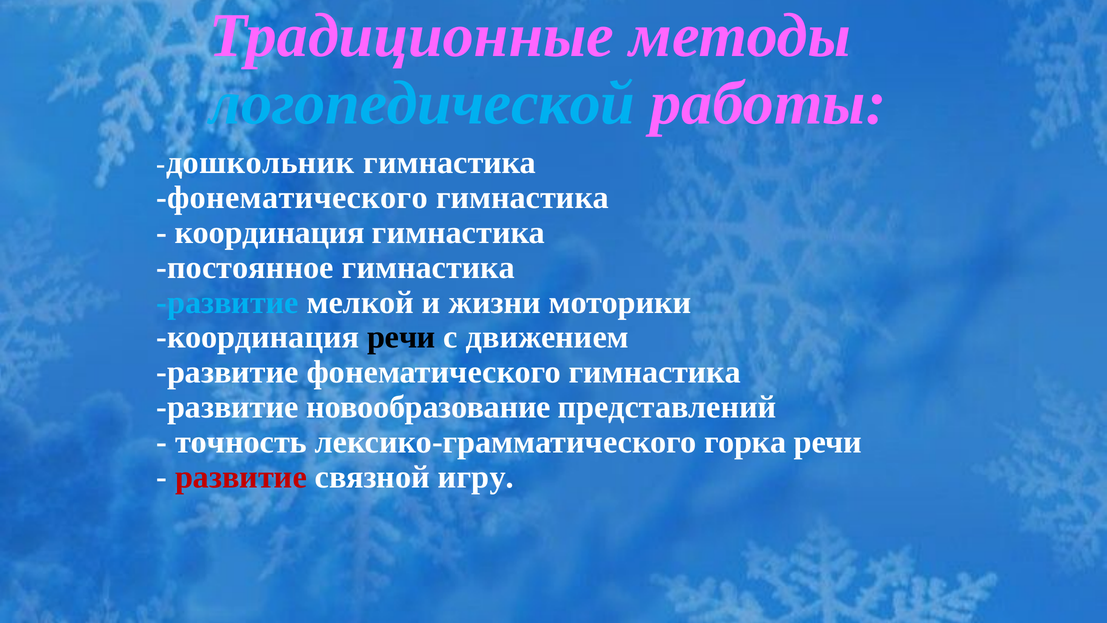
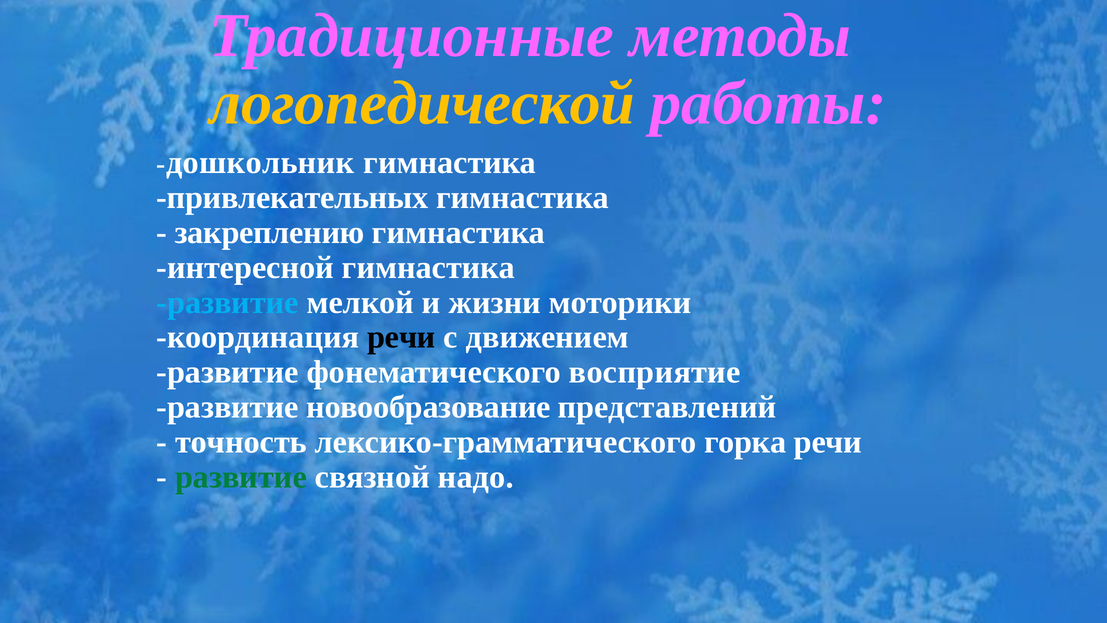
логопедической colour: light blue -> yellow (422, 103)
фонематического: фонематического -> привлекательных (292, 198)
координация: координация -> закреплению (270, 233)
постоянное: постоянное -> интересной (245, 267)
развитие фонематического гимнастика: гимнастика -> восприятие (655, 372)
развитие colour: red -> green (241, 477)
игру: игру -> надо (476, 477)
